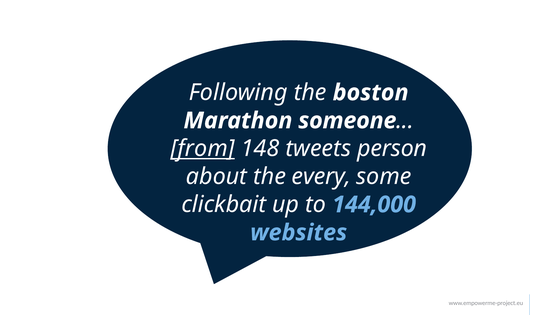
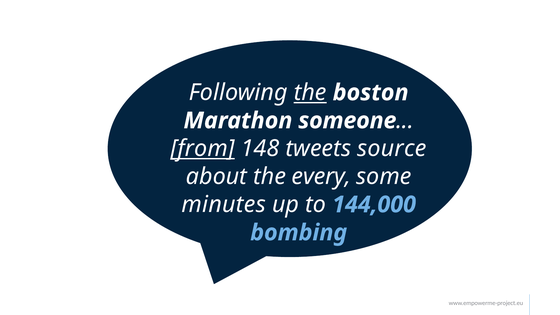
the underline: none -> present (310, 93)
person: person -> source (392, 149)
clickbait: clickbait -> minutes (224, 205)
websites: websites -> bombing (299, 233)
